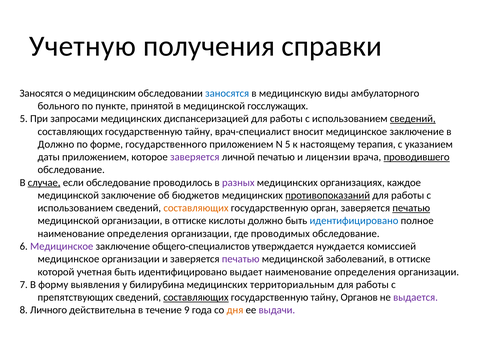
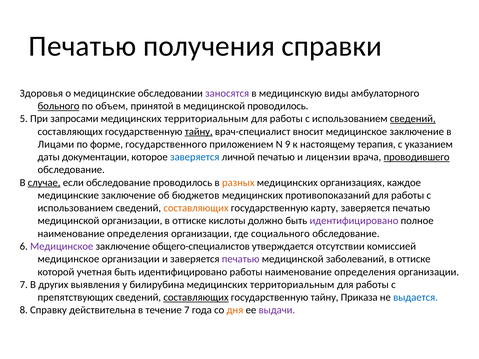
Учетную: Учетную -> Печатью (83, 46)
Заносятся: Заносятся -> Здоровья (41, 93)
о медицинским: медицинским -> медицинские (104, 93)
заносятся colour: blue -> purple (227, 93)
больного underline: none -> present (59, 106)
пункте: пункте -> объем (112, 106)
медицинской госслужащих: госслужащих -> проводилось (278, 106)
диспансеризацией: диспансеризацией -> территориальным (206, 119)
тайну underline: none -> present (199, 132)
Должно: Должно -> Лицами (56, 144)
N 5: 5 -> 9 (288, 144)
даты приложением: приложением -> документации (96, 157)
заверяется colour: purple -> blue (195, 157)
разных colour: purple -> orange (238, 183)
медицинской: медицинской -> медицинские (68, 195)
противопоказаний underline: present -> none (328, 195)
орган: орган -> карту (324, 208)
печатью underline: present -> none (411, 208)
идентифицировано colour: blue -> purple (354, 221)
проводимых: проводимых -> социального (280, 234)
нуждается: нуждается -> отсутствии (340, 246)
идентифицировано выдает: выдает -> работы (246, 272)
форму: форму -> других (53, 285)
Органов: Органов -> Приказа (359, 298)
выдается colour: purple -> blue (416, 298)
Личного: Личного -> Справку (48, 310)
течение 9: 9 -> 7 (187, 310)
